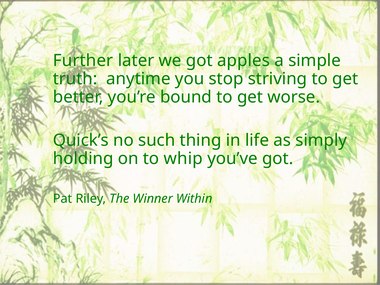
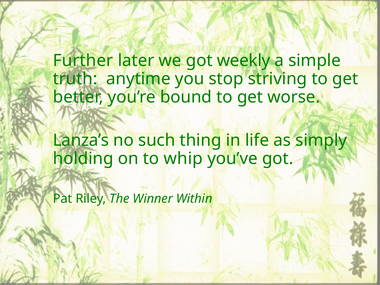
apples: apples -> weekly (244, 61)
Quick’s: Quick’s -> Lanza’s (81, 140)
